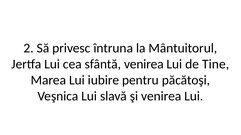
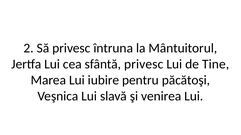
sfântă venirea: venirea -> privesc (144, 64)
